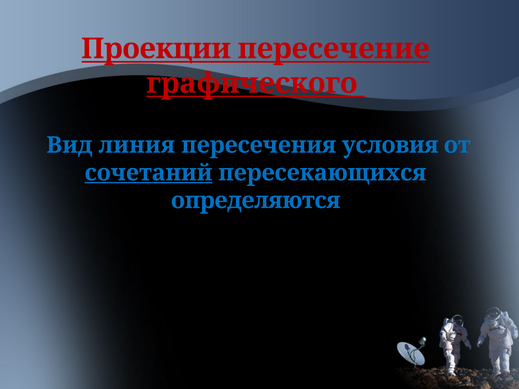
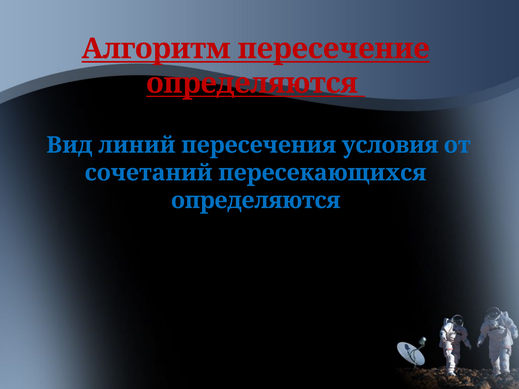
Проекции: Проекции -> Алгоритм (156, 49)
графического: графического -> определяются (252, 83)
линия: линия -> линий (137, 145)
сочетаний underline: present -> none (149, 173)
